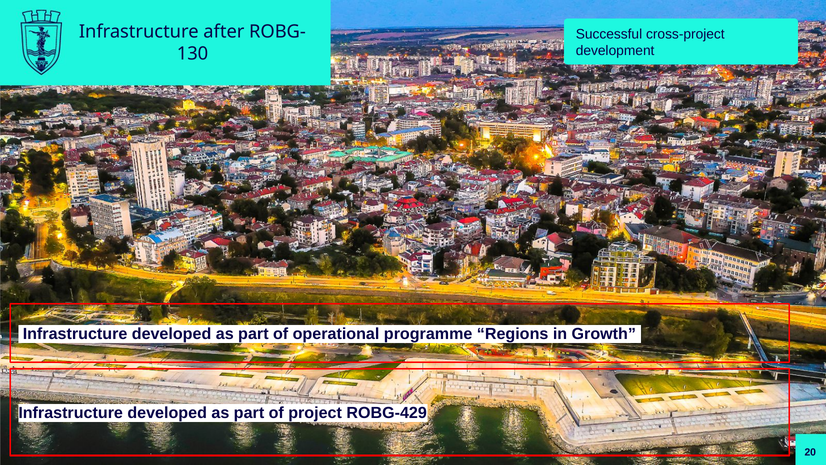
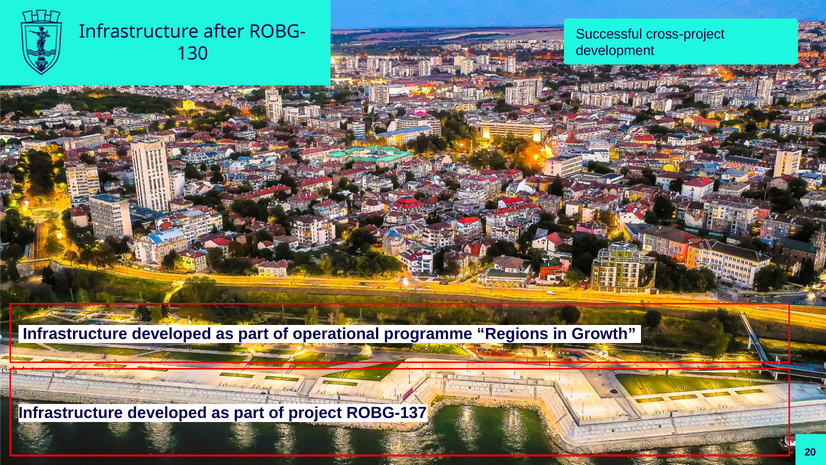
ROBG-429: ROBG-429 -> ROBG-137 (387, 413)
